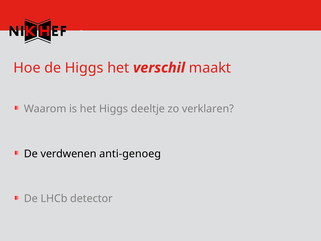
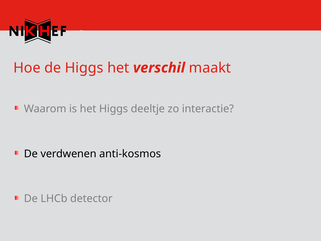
verklaren: verklaren -> interactie (208, 109)
anti-genoeg: anti-genoeg -> anti-kosmos (130, 154)
